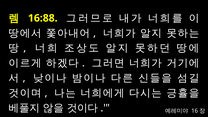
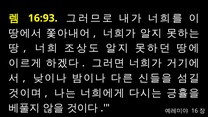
16:88: 16:88 -> 16:93 (43, 18)
